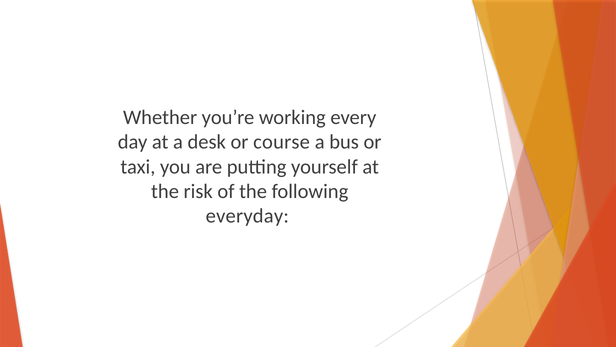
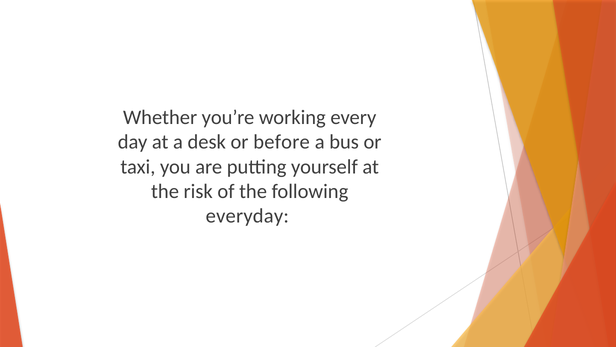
course: course -> before (282, 142)
